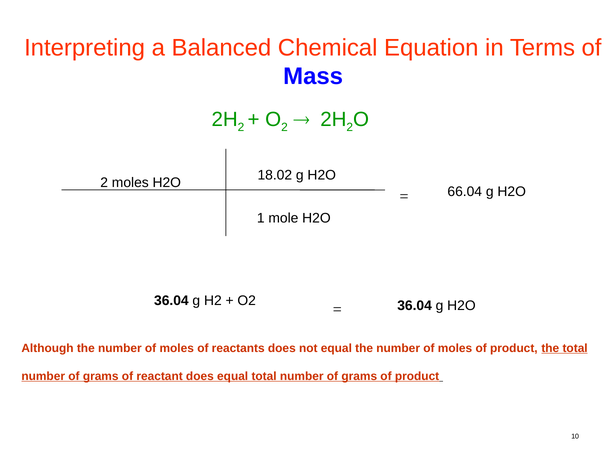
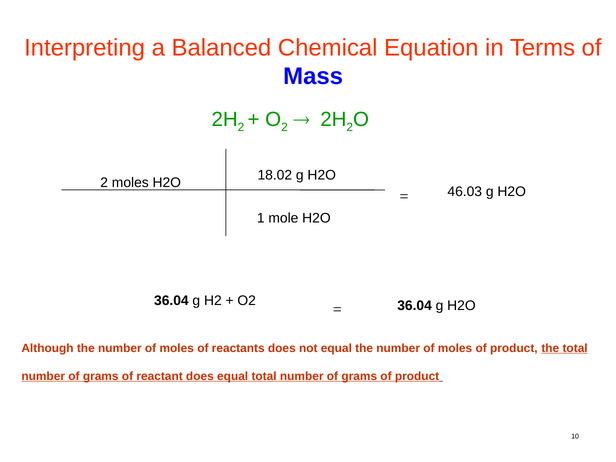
66.04: 66.04 -> 46.03 (465, 192)
